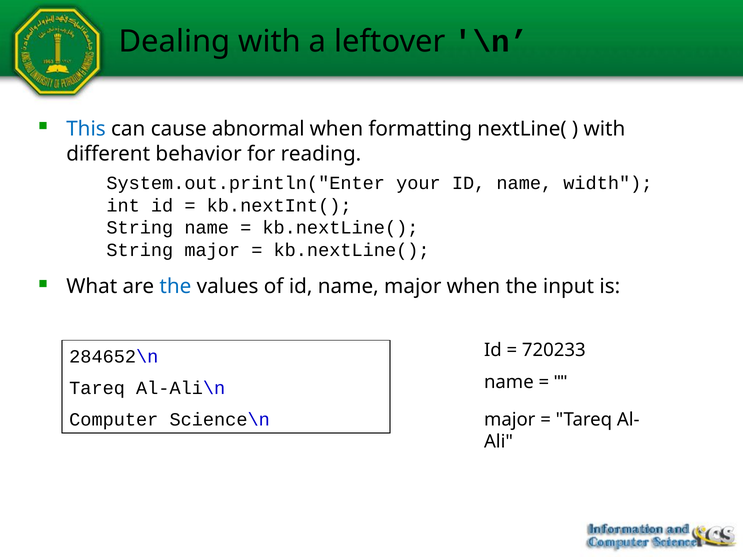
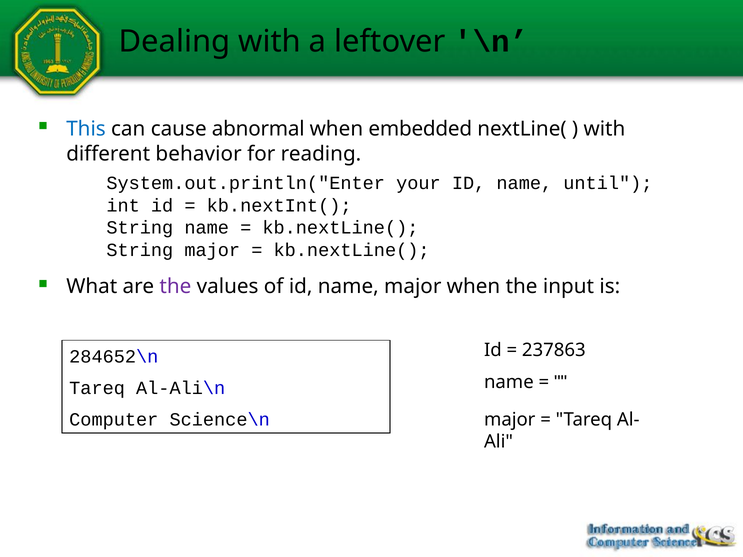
formatting: formatting -> embedded (420, 129)
width: width -> until (608, 183)
the colour: blue -> purple (175, 287)
720233: 720233 -> 237863 (554, 350)
